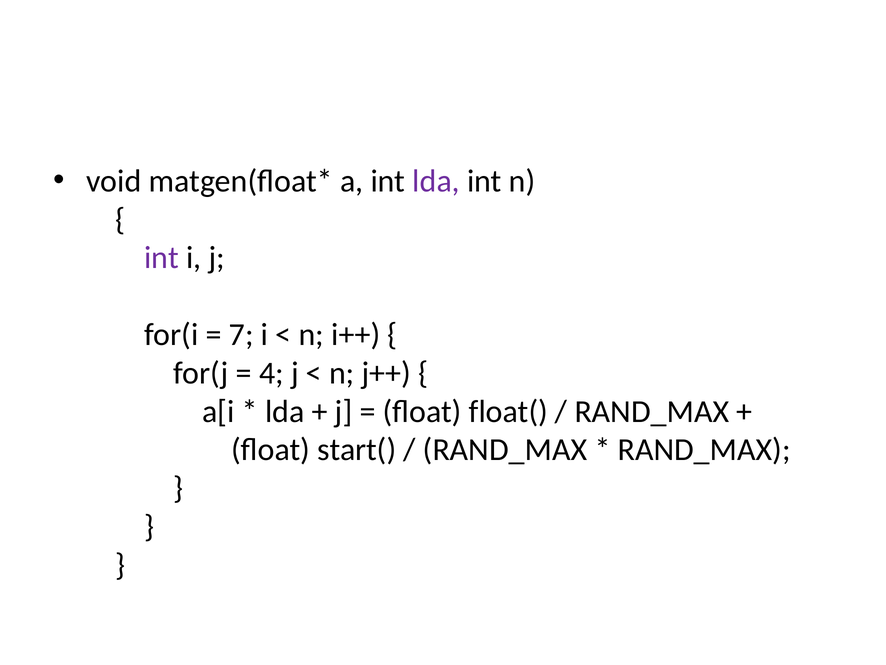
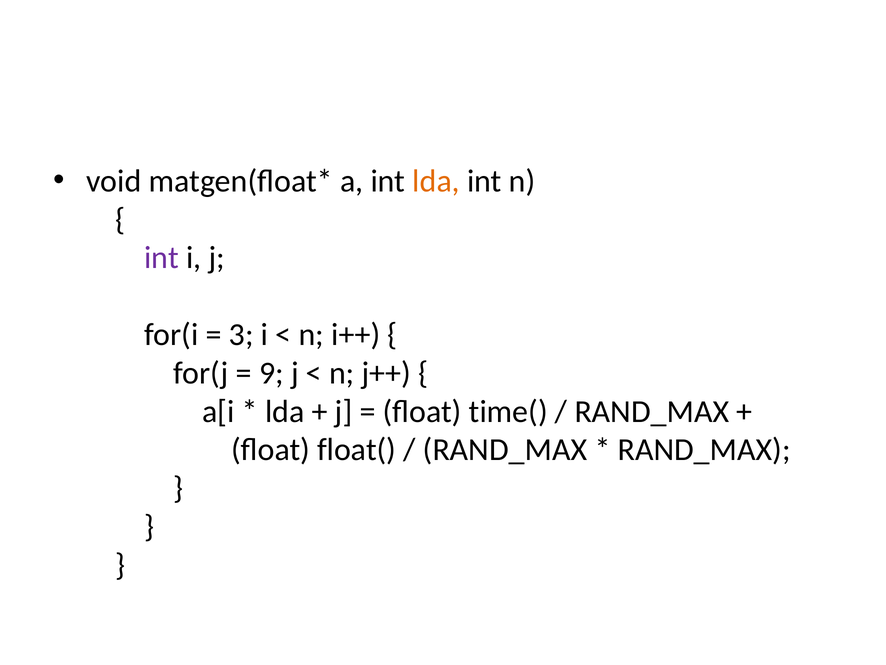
lda colour: purple -> orange (436, 181)
7: 7 -> 3 (241, 334)
4: 4 -> 9 (271, 373)
float(: float( -> time( (508, 411)
start(: start( -> float( (357, 450)
